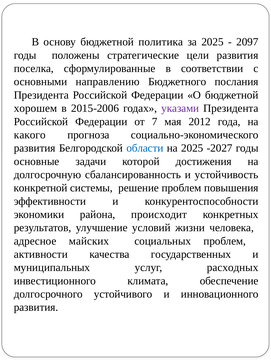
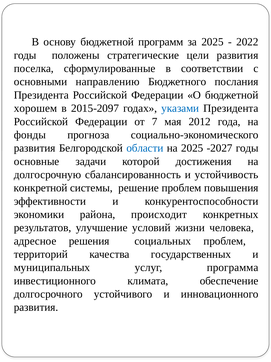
политика: политика -> программ (161, 42)
2097: 2097 -> 2022 (247, 42)
2015-2006: 2015-2006 -> 2015-2097 (95, 108)
указами colour: purple -> blue (180, 108)
какого: какого -> фонды (30, 135)
майских: майских -> решения (89, 241)
активности: активности -> территорий (41, 254)
расходных: расходных -> программа (233, 267)
